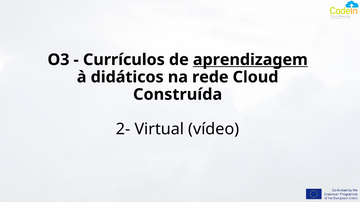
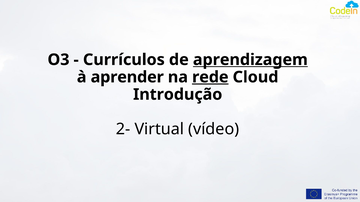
didáticos: didáticos -> aprender (127, 77)
rede underline: none -> present (210, 77)
Construída: Construída -> Introdução (178, 95)
